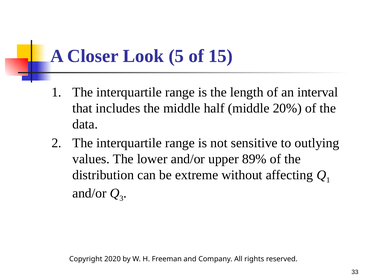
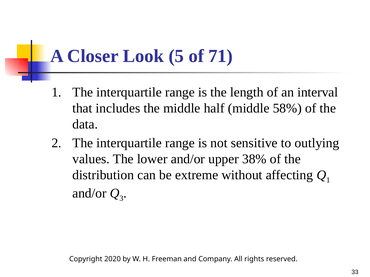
15: 15 -> 71 (221, 56)
20%: 20% -> 58% (287, 108)
89%: 89% -> 38% (254, 159)
